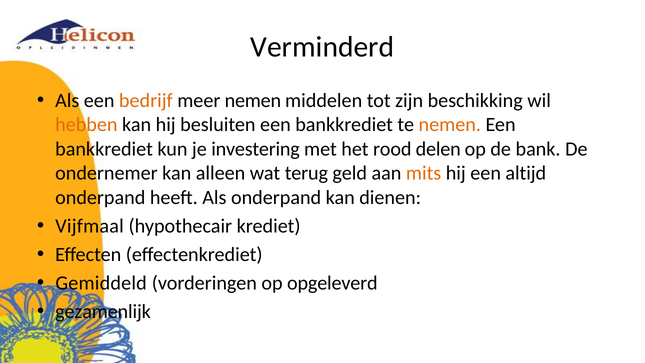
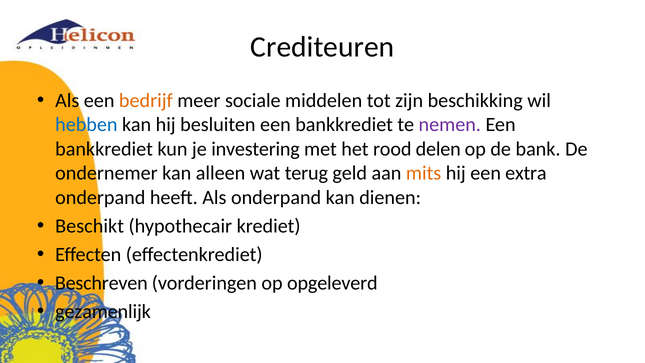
Verminderd: Verminderd -> Crediteuren (322, 47)
meer nemen: nemen -> sociale (253, 101)
hebben colour: orange -> blue (86, 125)
nemen colour: orange -> purple (450, 125)
altijd: altijd -> extra (526, 173)
Vijfmaal: Vijfmaal -> Beschikt (90, 226)
Gemiddeld: Gemiddeld -> Beschreven (101, 283)
